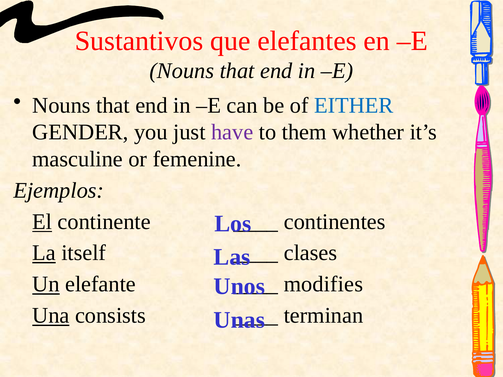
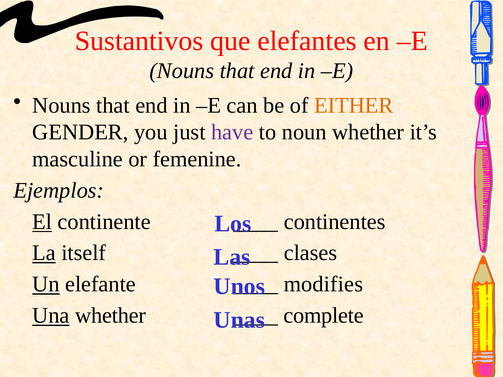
EITHER colour: blue -> orange (354, 106)
them: them -> noun (304, 132)
Una consists: consists -> whether (110, 316)
terminan: terminan -> complete (324, 316)
